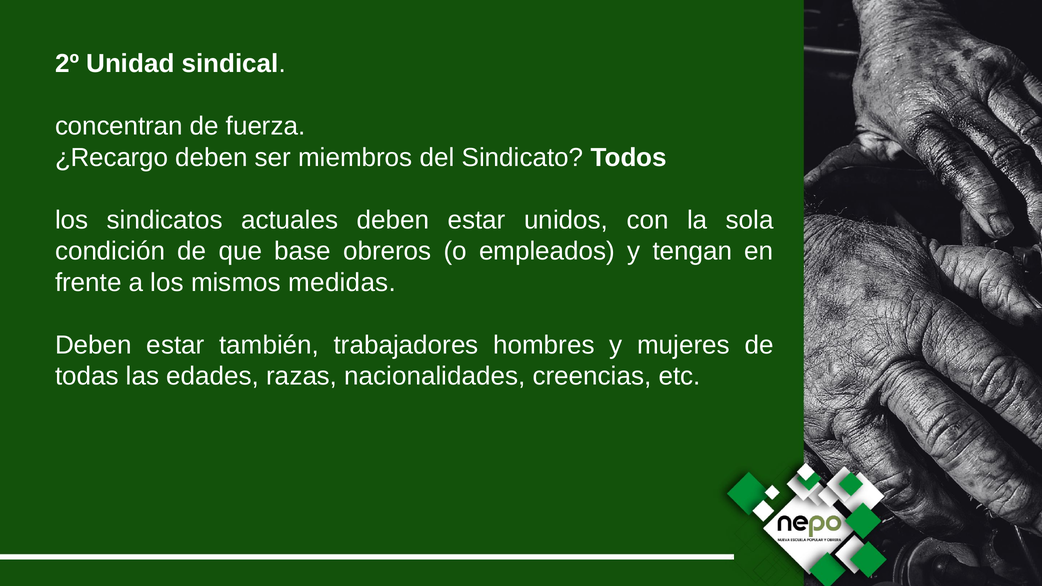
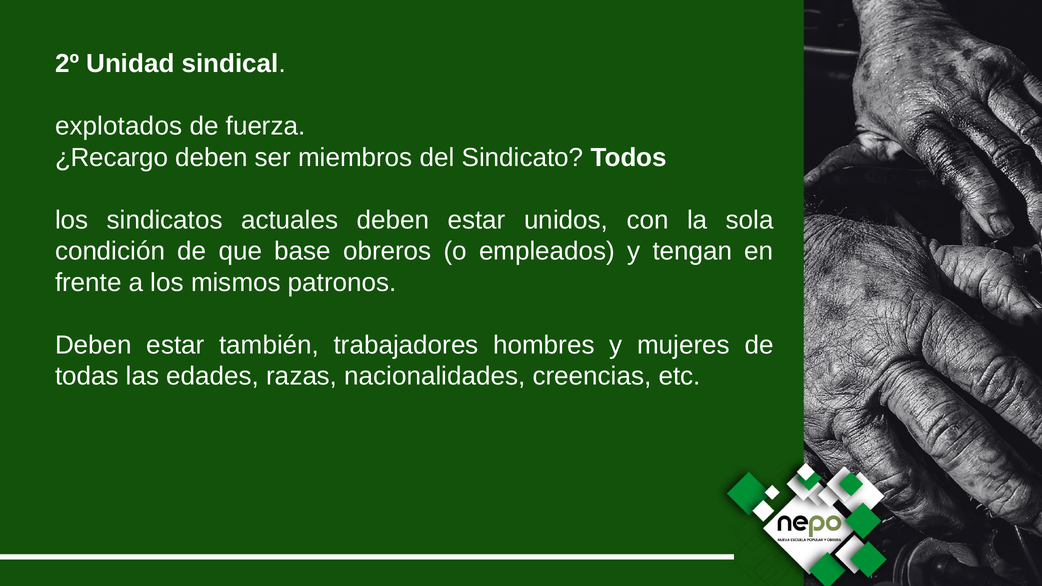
concentran: concentran -> explotados (119, 126)
medidas: medidas -> patronos (342, 283)
